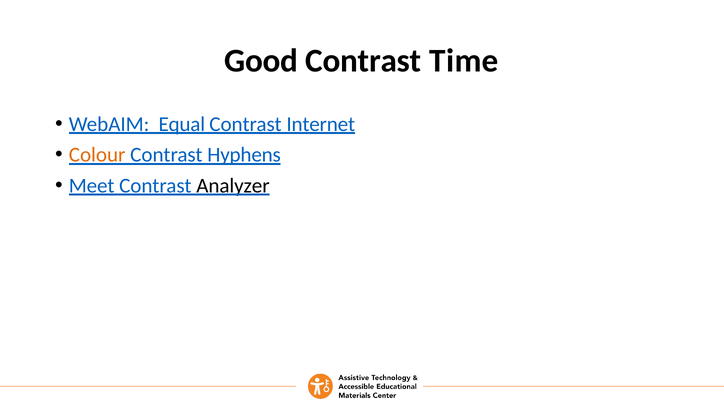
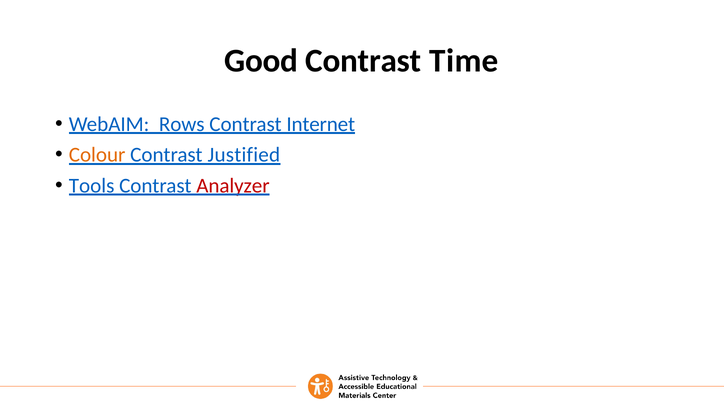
Equal: Equal -> Rows (182, 124)
Hyphens: Hyphens -> Justified (244, 155)
Meet: Meet -> Tools (92, 186)
Analyzer colour: black -> red (233, 186)
